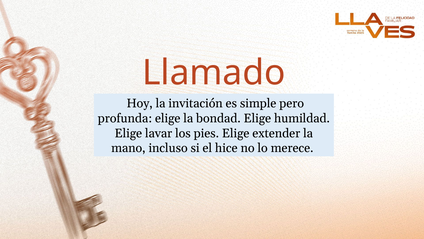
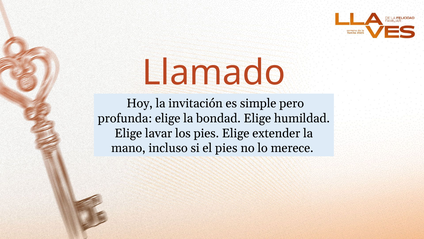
el hice: hice -> pies (226, 148)
